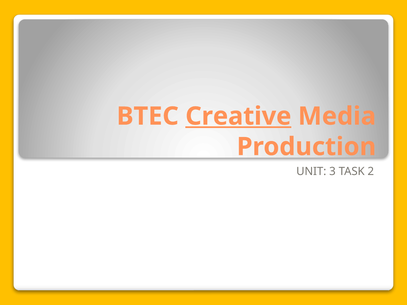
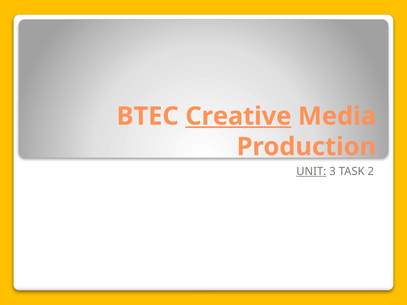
UNIT underline: none -> present (311, 172)
